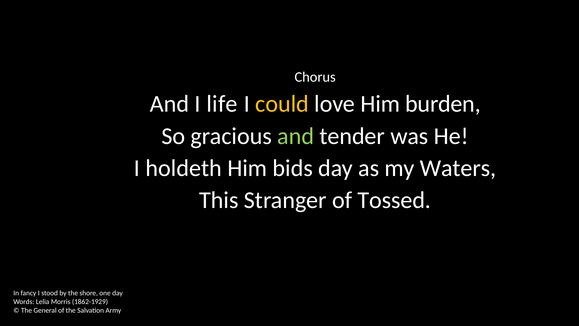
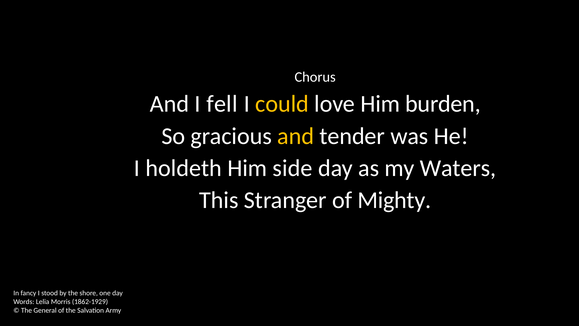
life: life -> fell (222, 104)
and colour: light green -> yellow (296, 136)
bids: bids -> side (293, 168)
Tossed: Tossed -> Mighty (394, 200)
